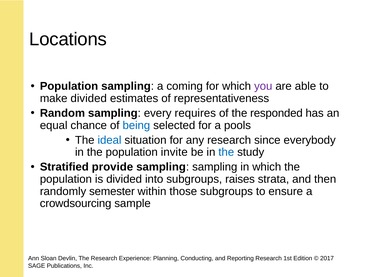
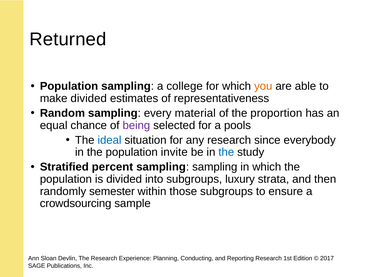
Locations: Locations -> Returned (68, 39)
coming: coming -> college (185, 86)
you colour: purple -> orange (263, 86)
requires: requires -> material (195, 113)
responded: responded -> proportion (276, 113)
being colour: blue -> purple (136, 126)
provide: provide -> percent (112, 167)
raises: raises -> luxury (240, 179)
